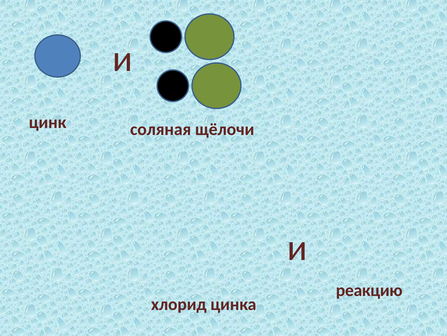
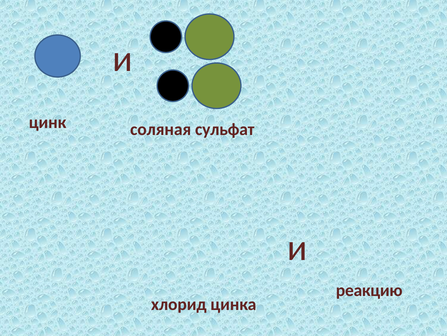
щёлочи: щёлочи -> сульфат (225, 129)
